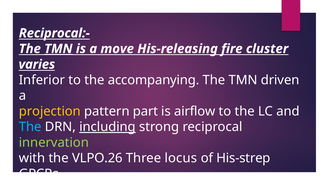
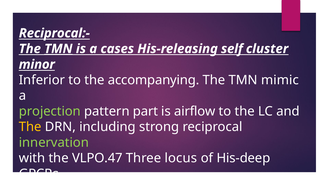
move: move -> cases (117, 49)
fire: fire -> self (232, 49)
varies: varies -> minor (37, 64)
driven: driven -> mimic (280, 80)
projection colour: yellow -> light green (50, 111)
The colour: light blue -> yellow (30, 127)
including underline: present -> none (108, 127)
VLPO.26: VLPO.26 -> VLPO.47 (97, 158)
His-strep: His-strep -> His-deep (243, 158)
